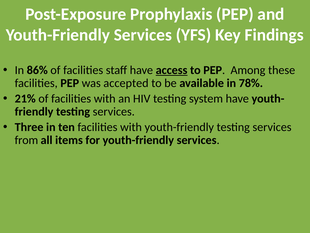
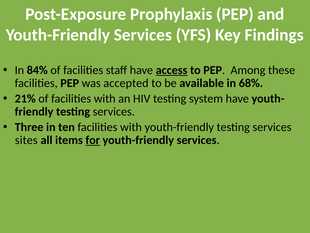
86%: 86% -> 84% (37, 70)
78%: 78% -> 68% (251, 83)
from: from -> sites (26, 140)
for underline: none -> present (93, 140)
